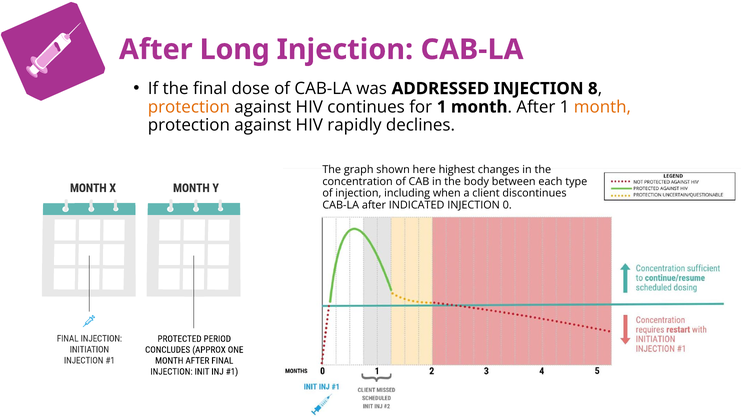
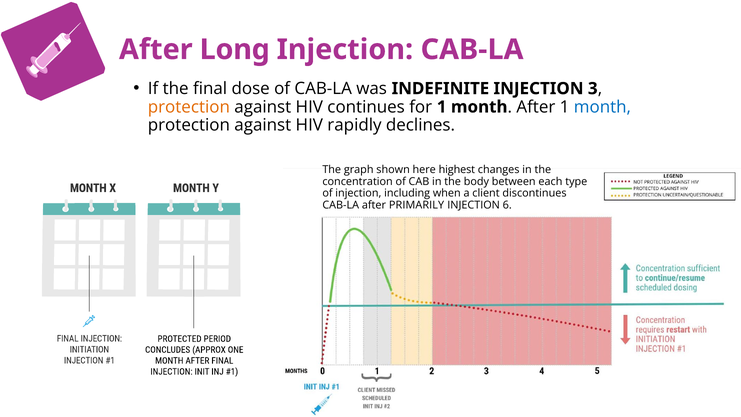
ADDRESSED: ADDRESSED -> INDEFINITE (440, 89)
8: 8 -> 3 (593, 89)
month colour: orange -> blue (602, 107)
INDICATED: INDICATED -> PRIMARILY (417, 205)
0: 0 -> 6 (507, 205)
